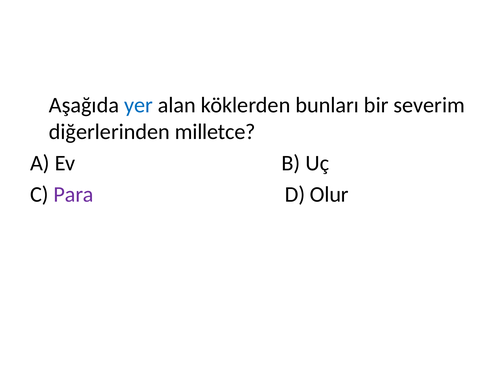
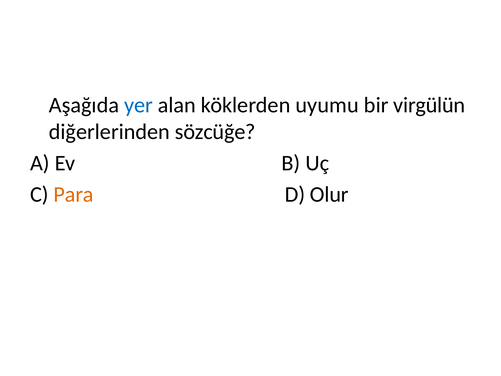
bunları: bunları -> uyumu (327, 105)
severim: severim -> virgülün (429, 105)
milletce: milletce -> sözcüğe (215, 132)
Para colour: purple -> orange (74, 194)
